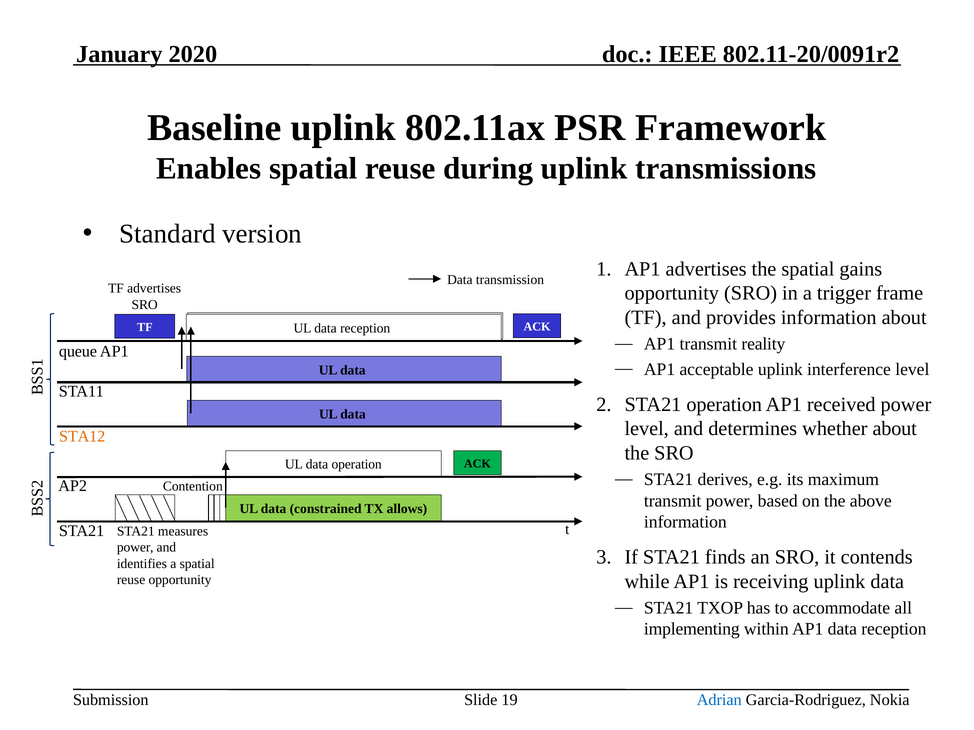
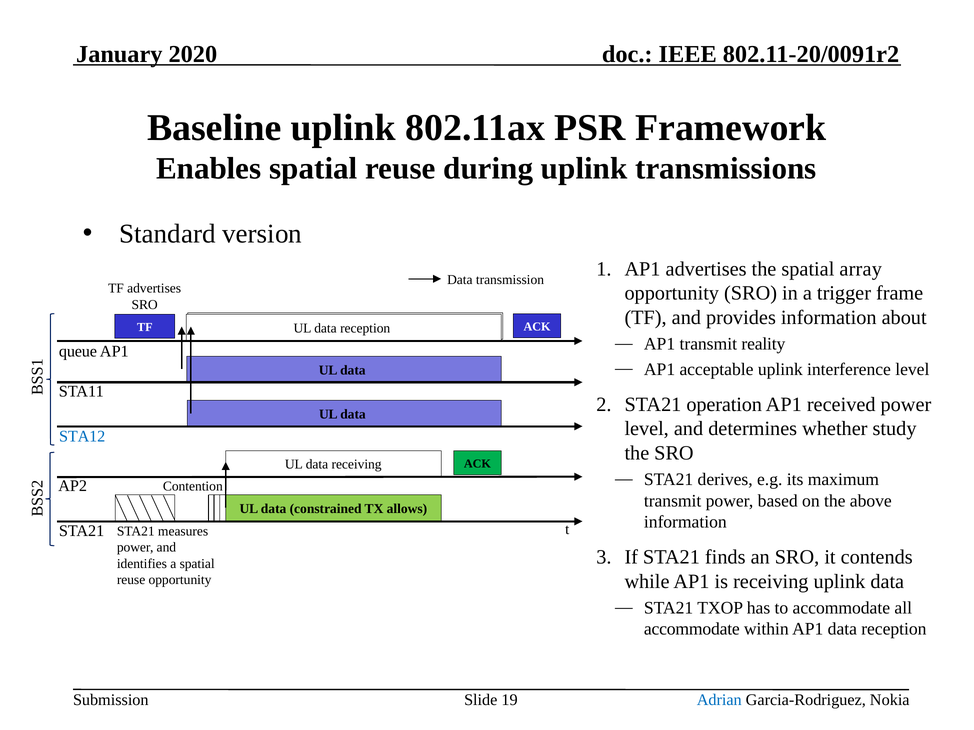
gains: gains -> array (861, 269)
whether about: about -> study (895, 429)
STA12 colour: orange -> blue (82, 437)
data operation: operation -> receiving (357, 465)
implementing: implementing -> accommodate (692, 629)
